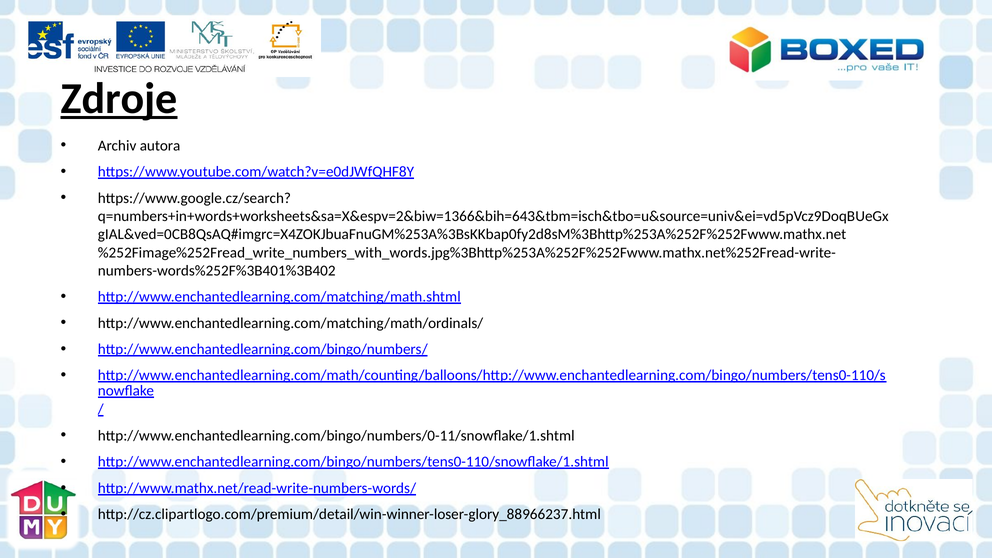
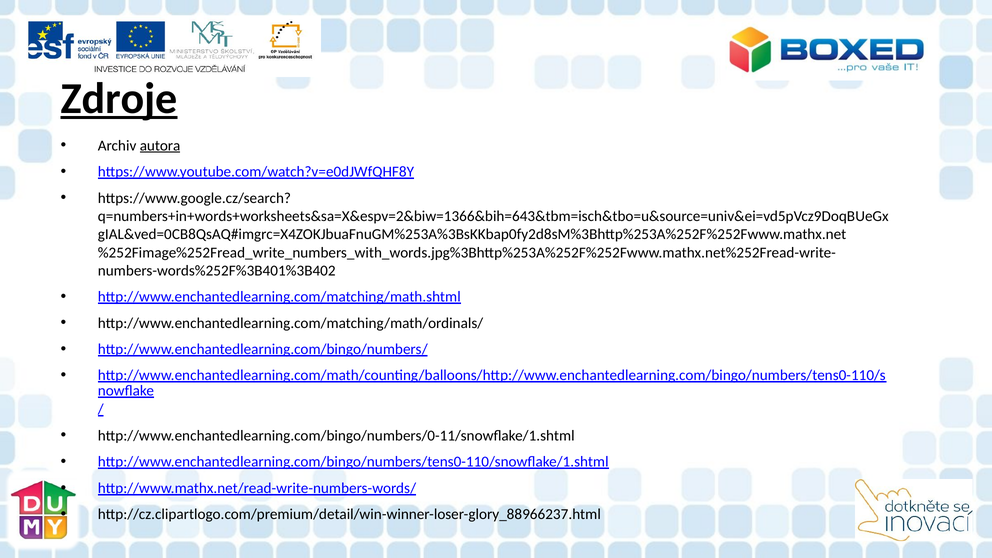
autora underline: none -> present (160, 146)
